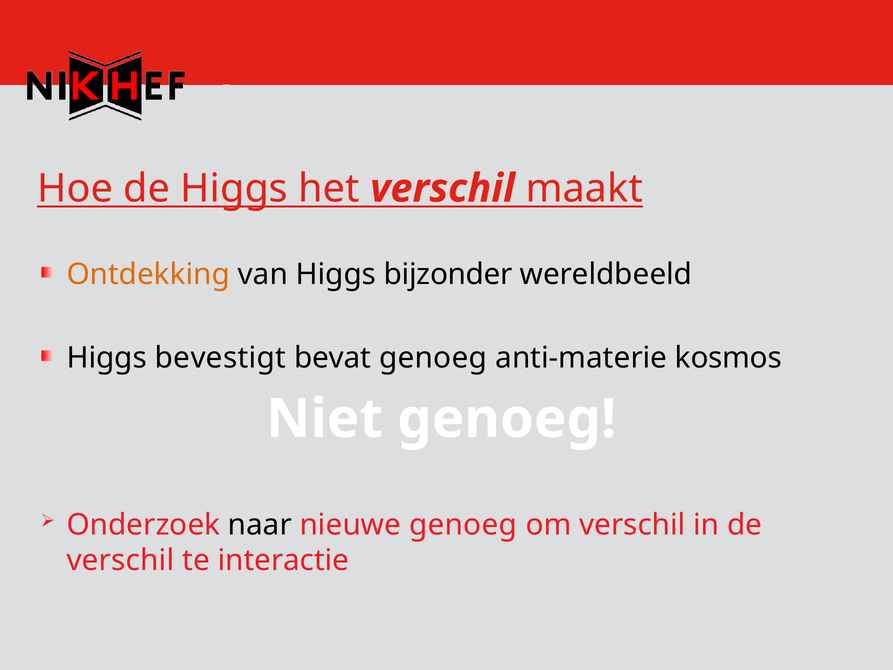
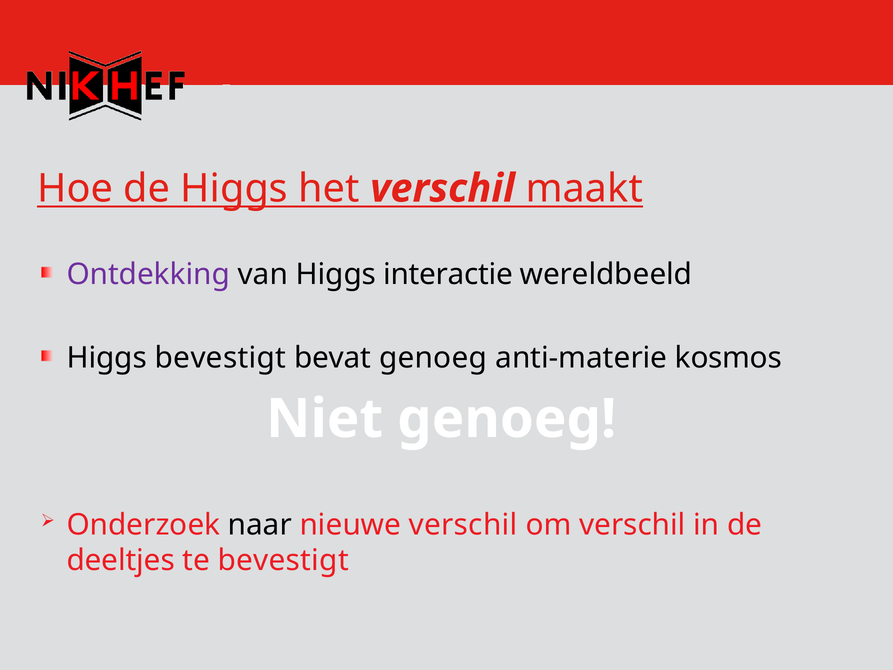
Ontdekking colour: orange -> purple (148, 275)
bijzonder: bijzonder -> interactie (448, 275)
nieuwe genoeg: genoeg -> verschil (463, 525)
verschil: verschil -> deeltjes (121, 560)
te interactie: interactie -> bevestigt (283, 560)
